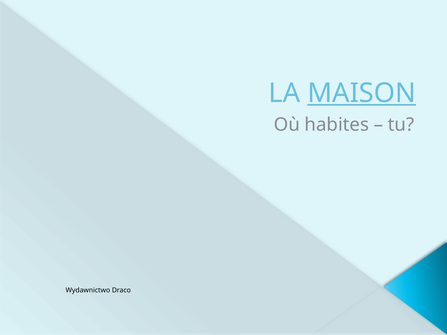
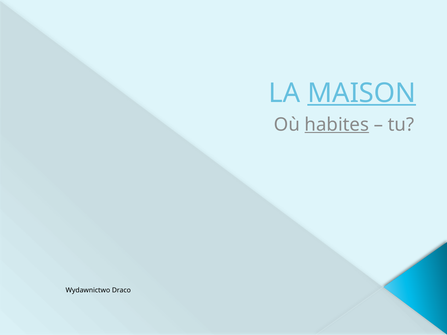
habites underline: none -> present (337, 125)
